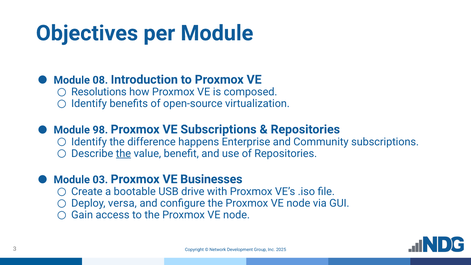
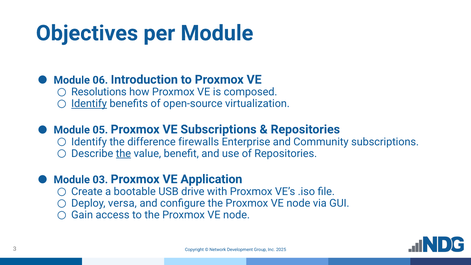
08: 08 -> 06 (100, 80)
Identify underline: none -> present (89, 104)
98: 98 -> 05 (100, 130)
happens: happens -> firewalls (199, 142)
Businesses: Businesses -> Application (211, 179)
